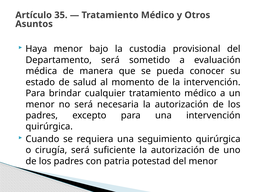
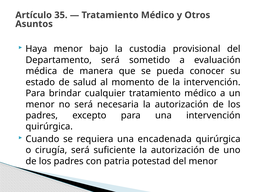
seguimiento: seguimiento -> encadenada (165, 139)
